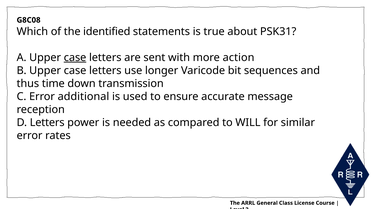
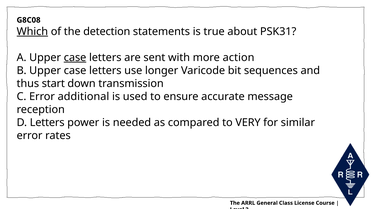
Which underline: none -> present (32, 31)
identified: identified -> detection (107, 31)
time: time -> start (53, 83)
WILL: WILL -> VERY (248, 122)
